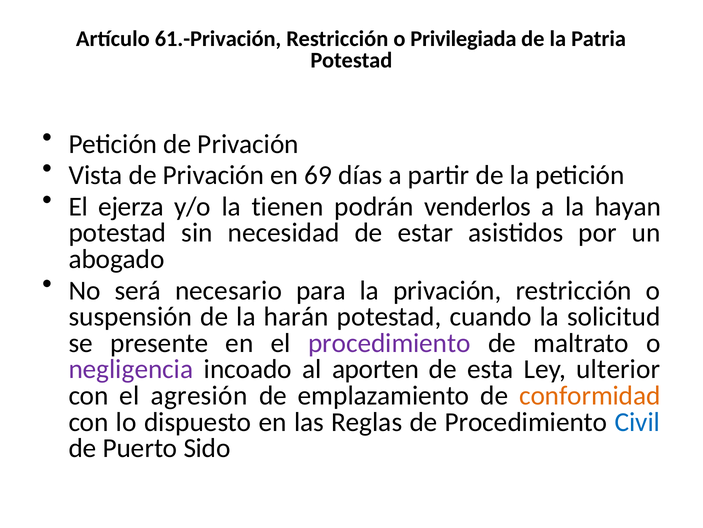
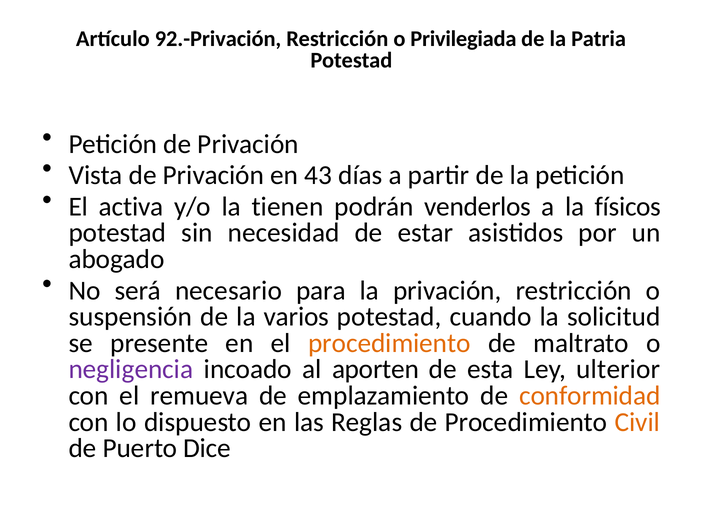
61.-Privación: 61.-Privación -> 92.-Privación (218, 39)
69: 69 -> 43 (318, 175)
ejerza: ejerza -> activa (131, 206)
hayan: hayan -> físicos (628, 206)
harán: harán -> varios (296, 316)
procedimiento colour: purple -> orange (389, 343)
agresión: agresión -> remueva (199, 395)
Civil colour: blue -> orange (637, 421)
Sido: Sido -> Dice (207, 448)
